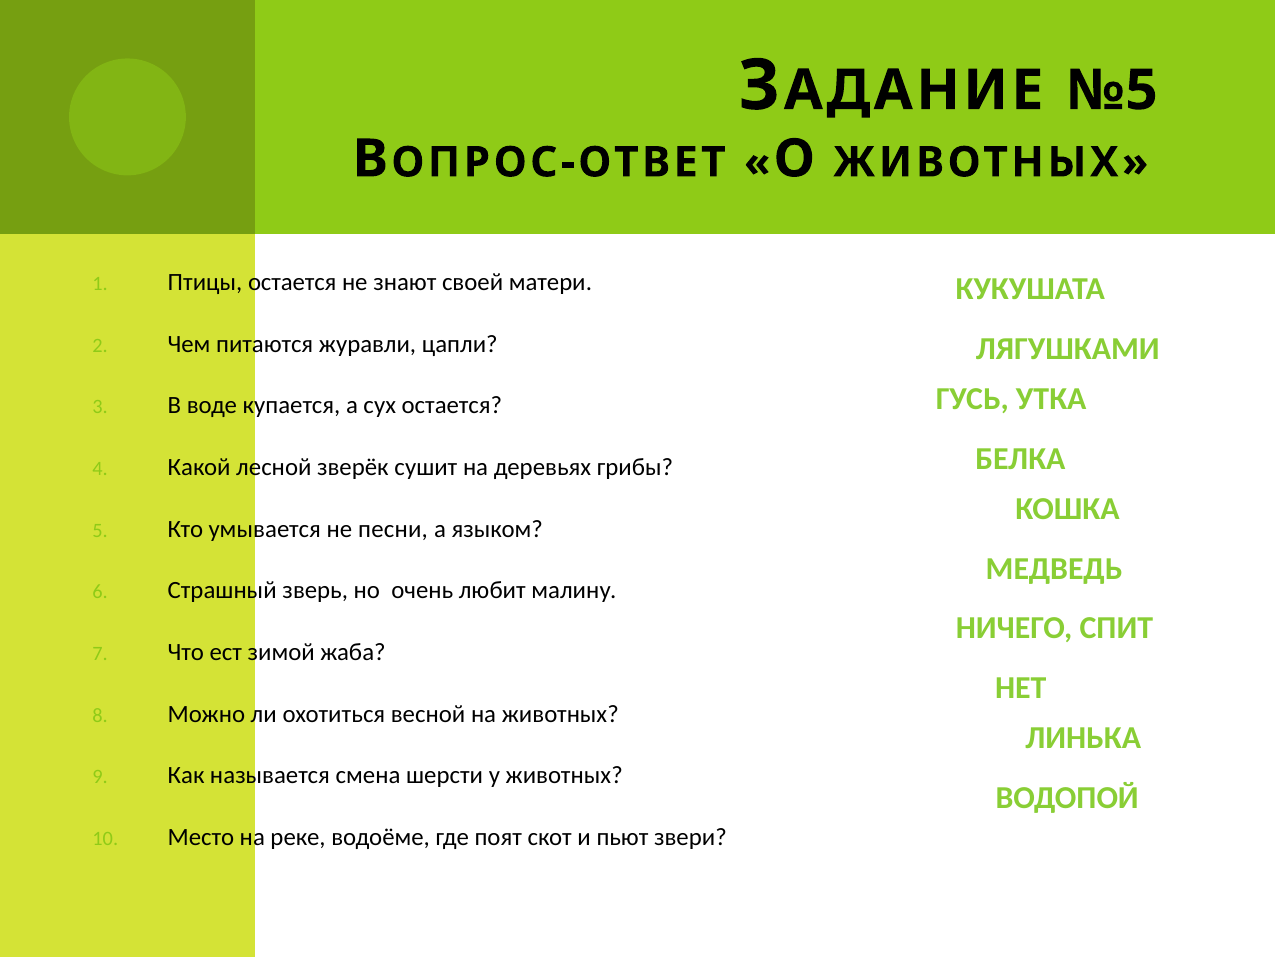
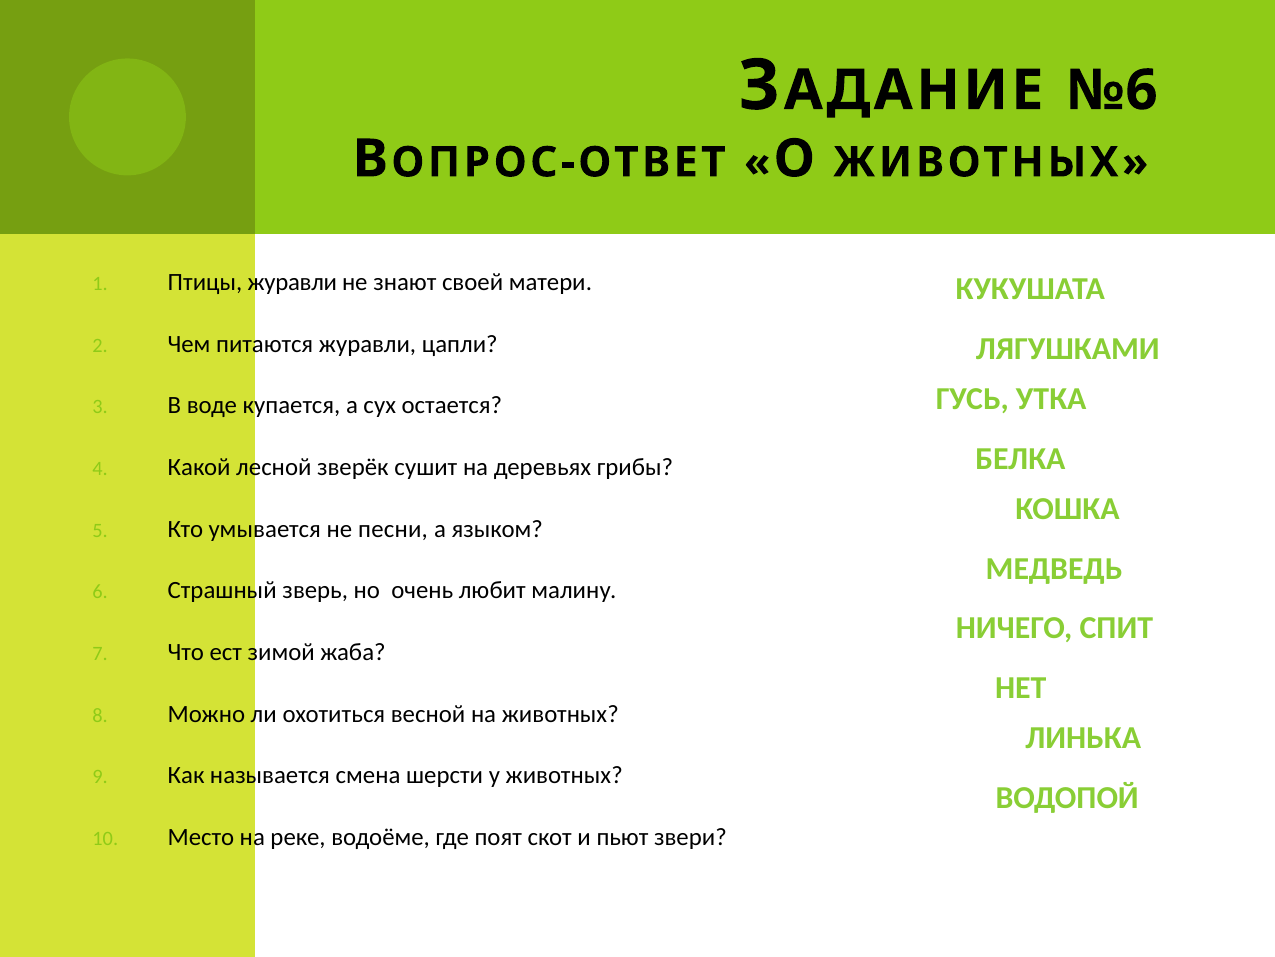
№5: №5 -> №6 (1112, 90)
Птицы остается: остается -> журавли (292, 282)
